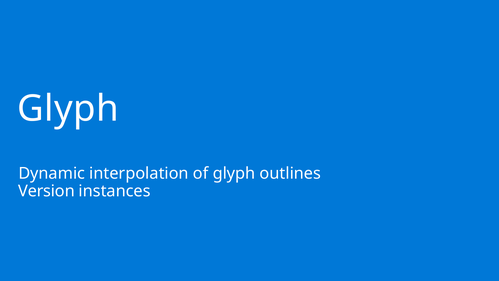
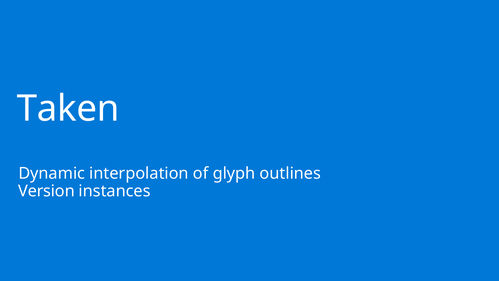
Glyph: Glyph -> Taken (68, 109)
